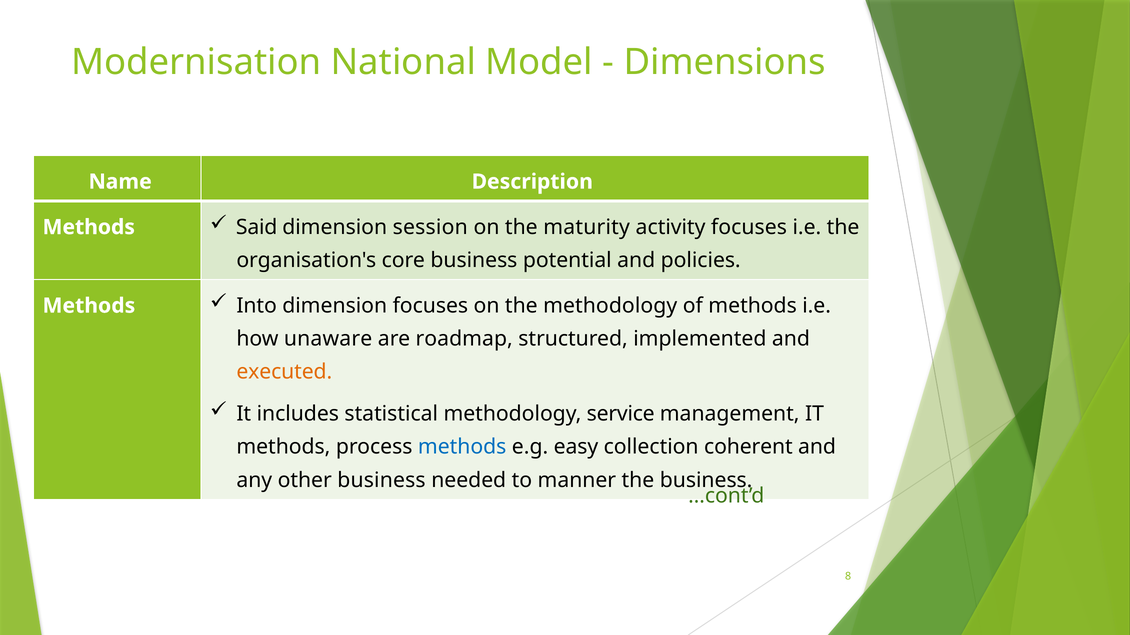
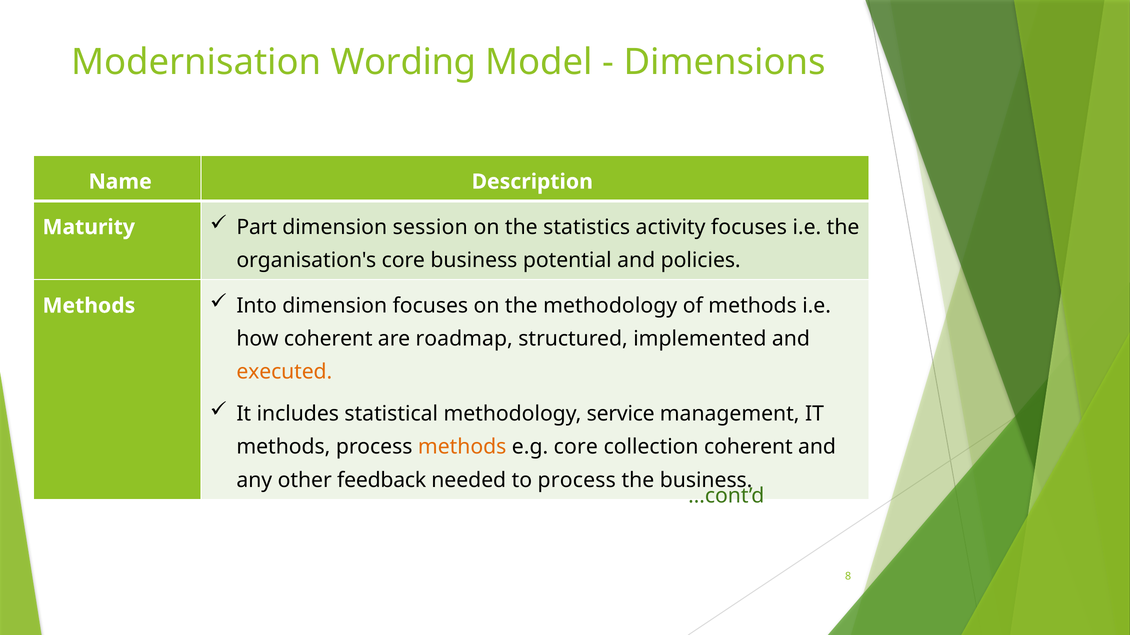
National: National -> Wording (404, 62)
Methods: Methods -> Maturity (89, 227)
Said: Said -> Part (257, 227)
maturity: maturity -> statistics (587, 227)
how unaware: unaware -> coherent (328, 339)
methods colour: blue -> orange (462, 447)
e.g easy: easy -> core (576, 447)
other business: business -> feedback (382, 481)
to manner: manner -> process (577, 481)
